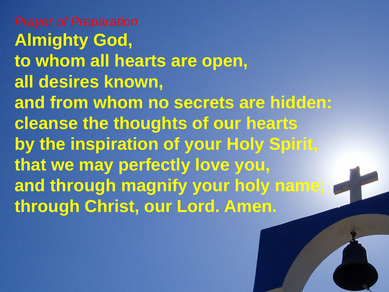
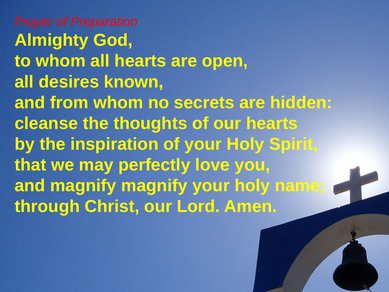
and through: through -> magnify (83, 186)
